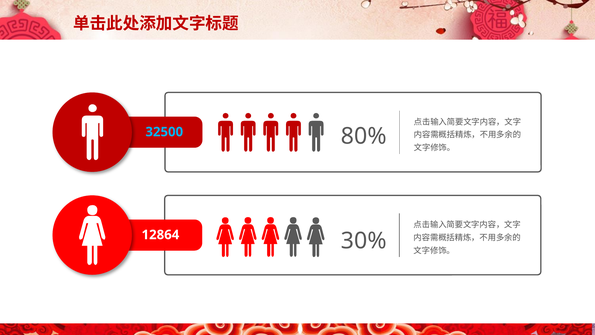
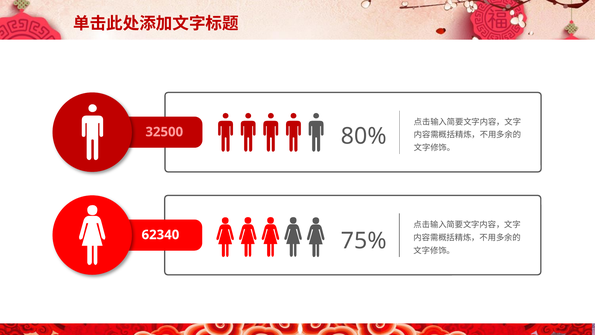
32500 colour: light blue -> pink (164, 132)
12864: 12864 -> 62340 (160, 235)
30%: 30% -> 75% (364, 241)
